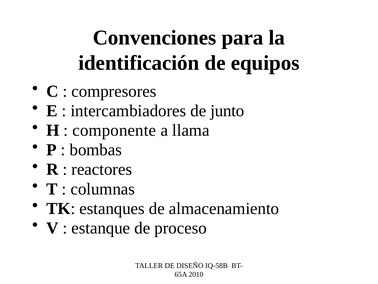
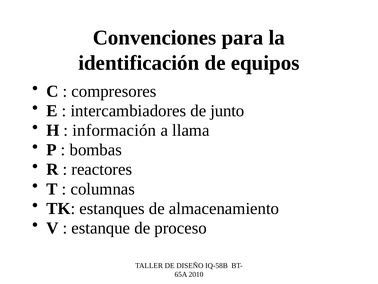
componente: componente -> información (114, 130)
